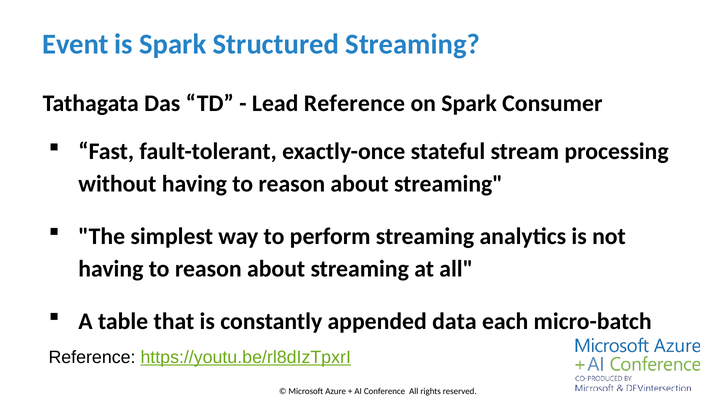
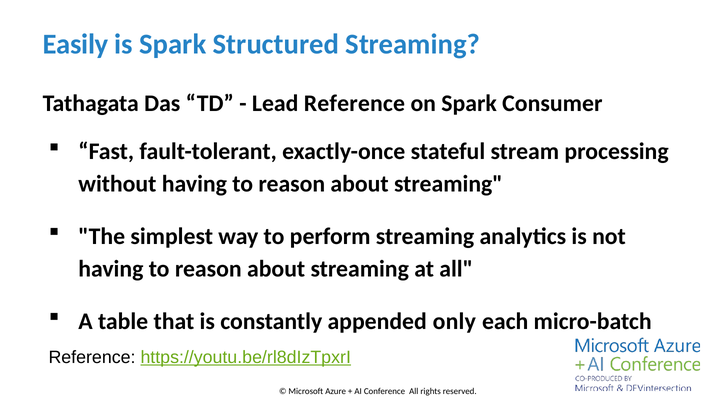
Event: Event -> Easily (75, 44)
data: data -> only (454, 321)
